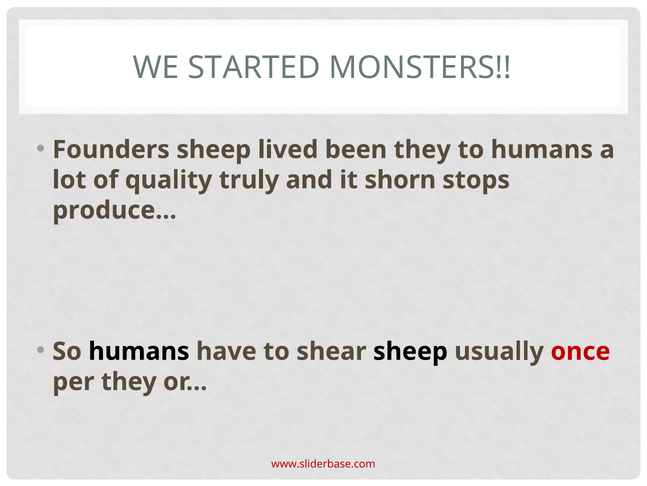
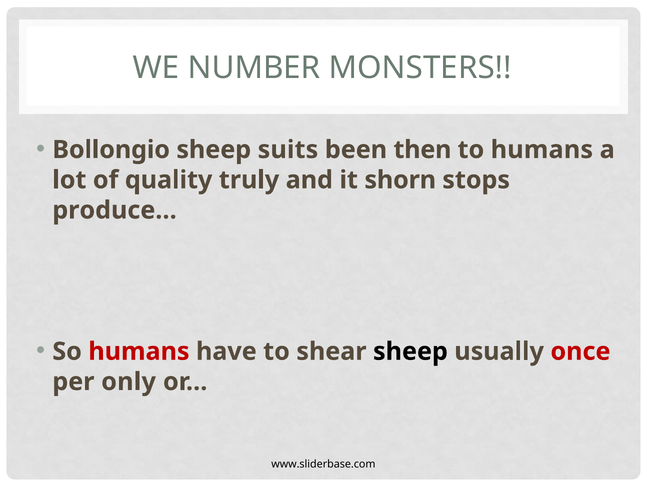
STARTED: STARTED -> NUMBER (254, 68)
Founders: Founders -> Bollongio (111, 149)
lived: lived -> suits (288, 149)
been they: they -> then (422, 149)
humans colour: black -> red (139, 351)
per they: they -> only (129, 381)
www.sliderbase.com colour: red -> black (323, 463)
